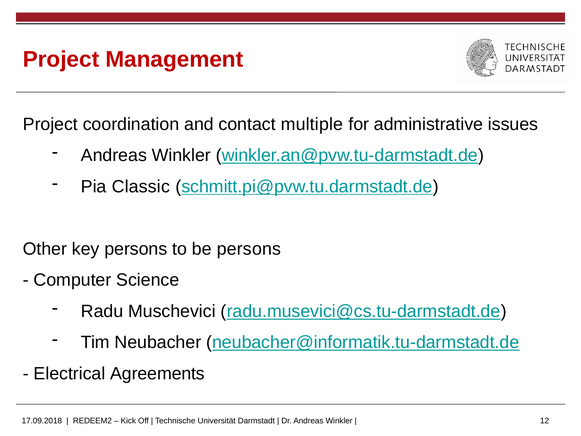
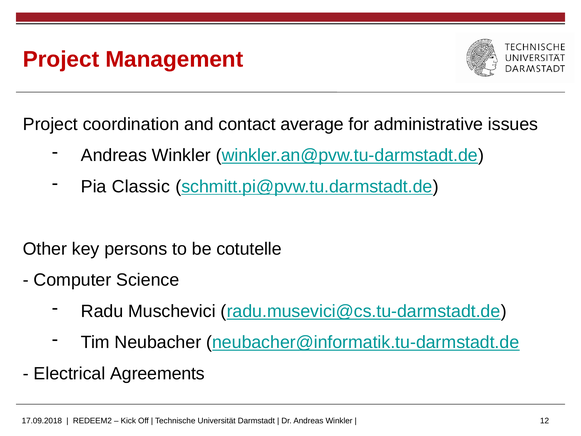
multiple: multiple -> average (312, 124)
be persons: persons -> cotutelle (249, 249)
